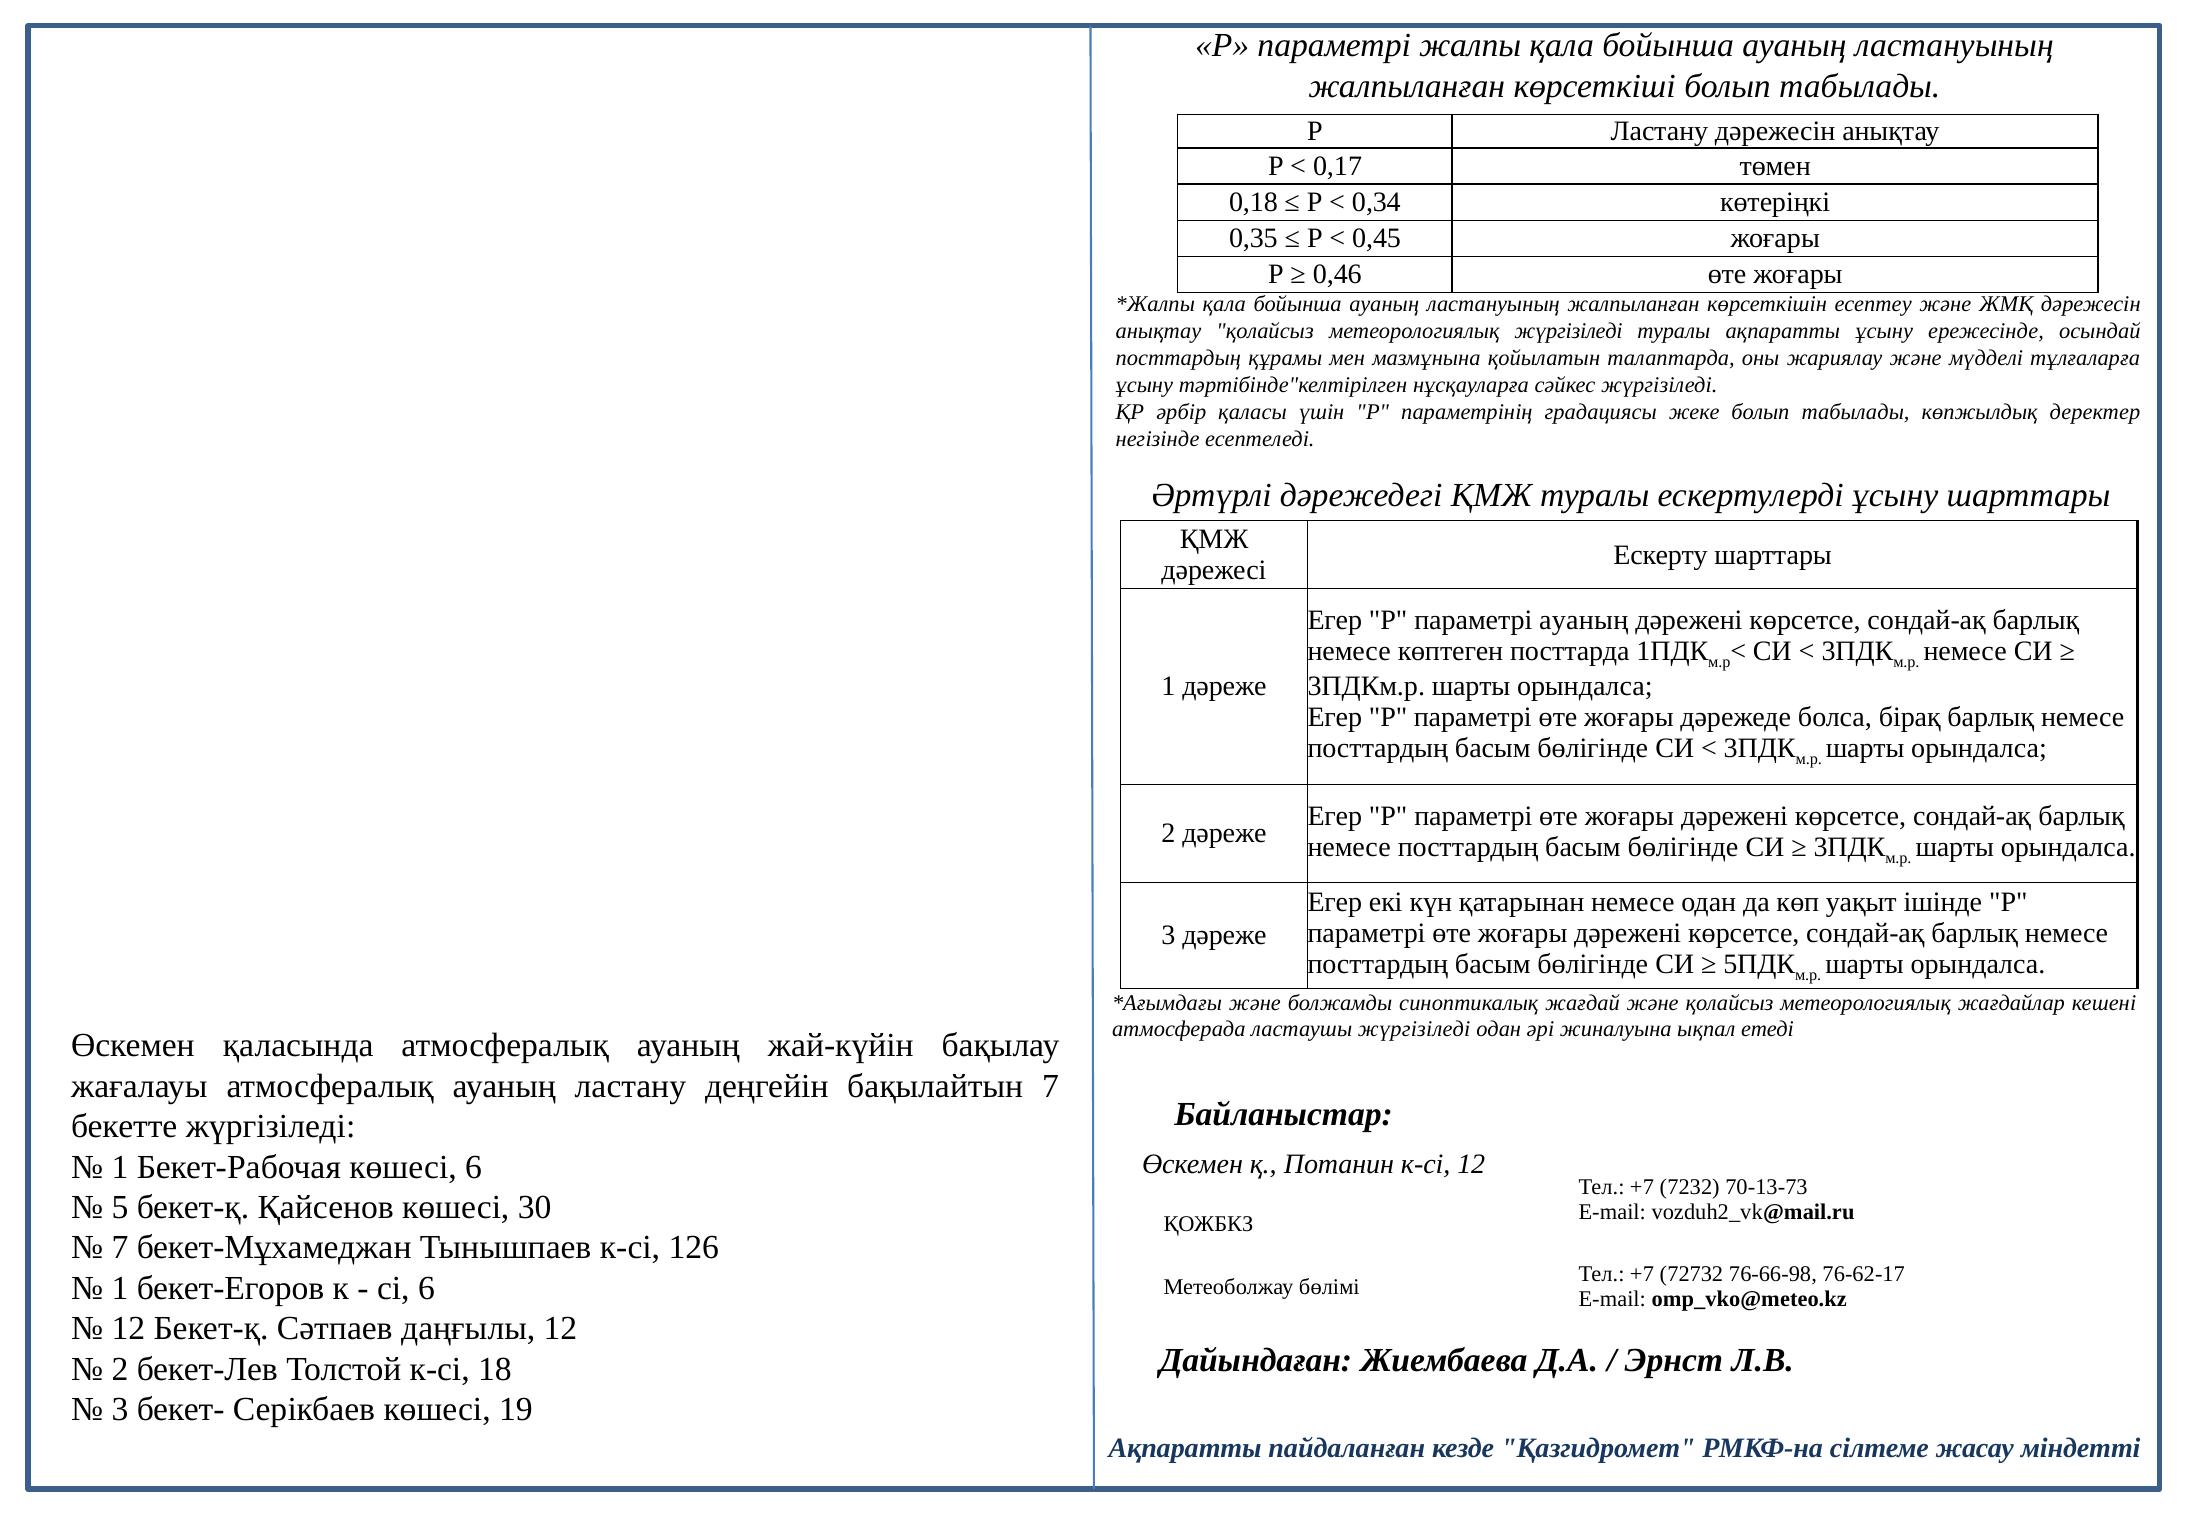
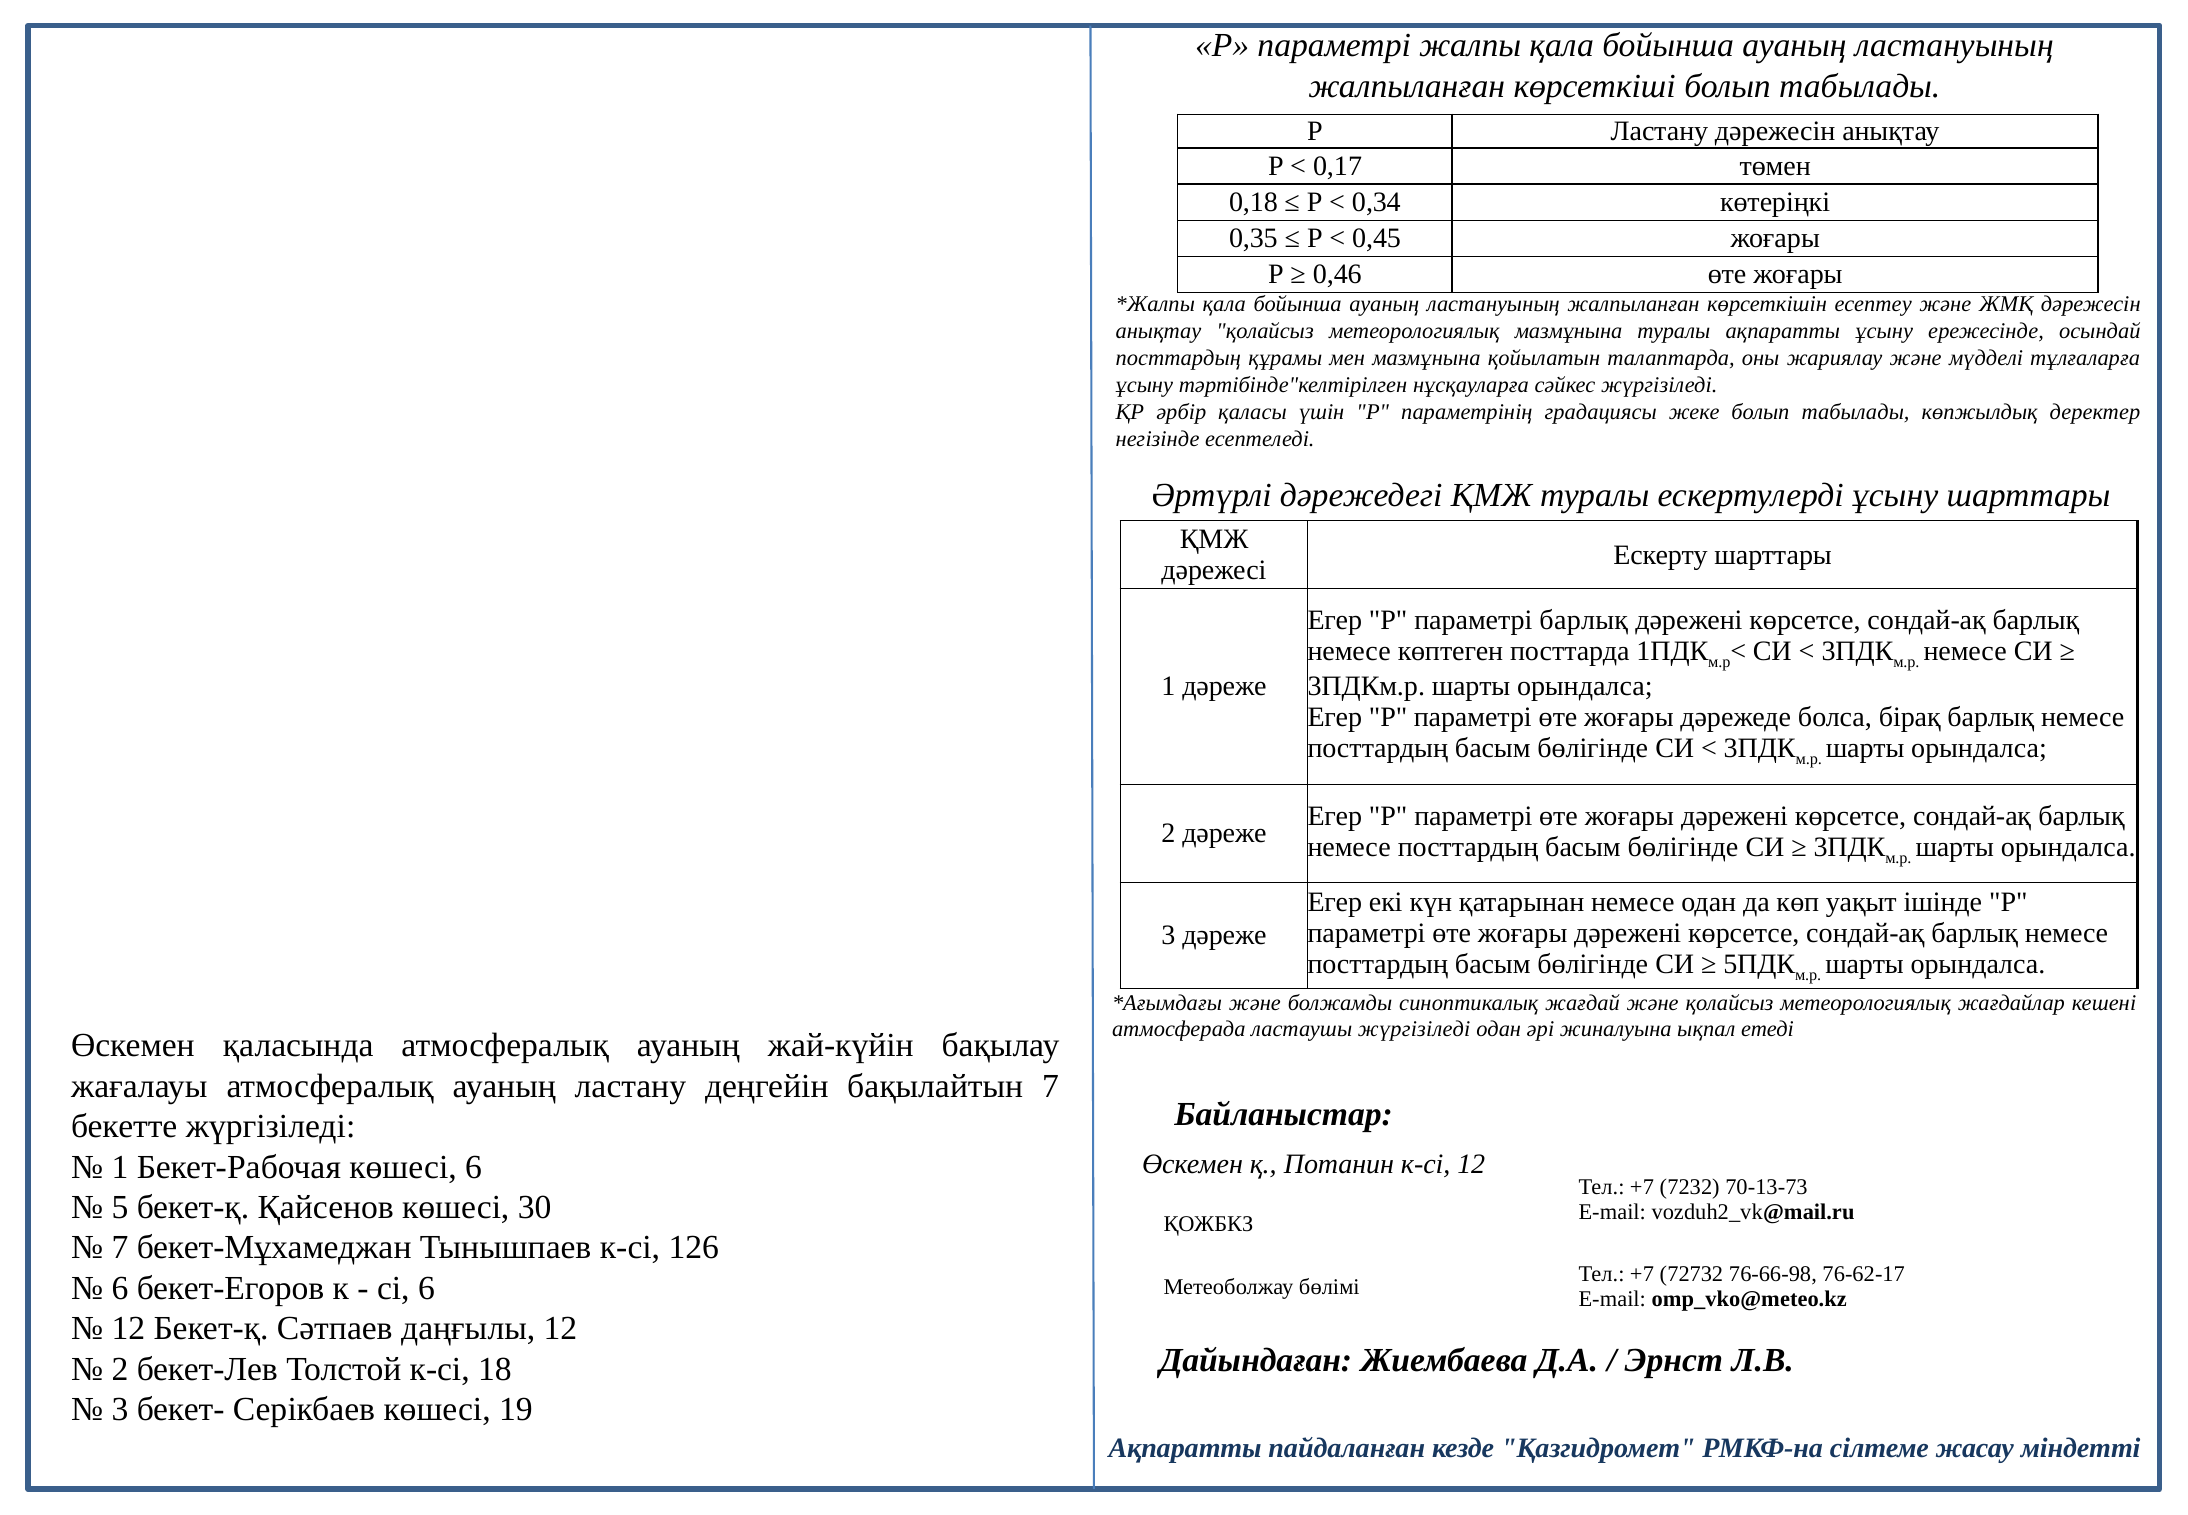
метеорологиялық жүргізіледі: жүргізіледі -> мазмұнына (1569, 331)
параметрі ауаның: ауаның -> барлық (1584, 620)
1: 1 -> 6 (120, 1288)
